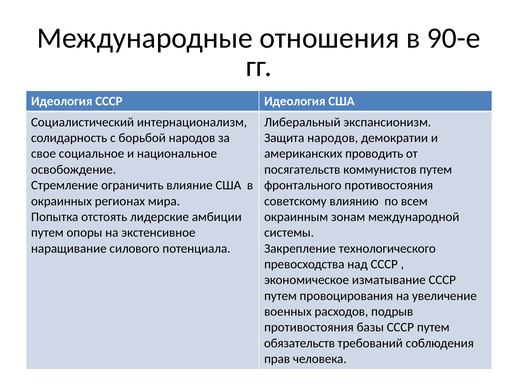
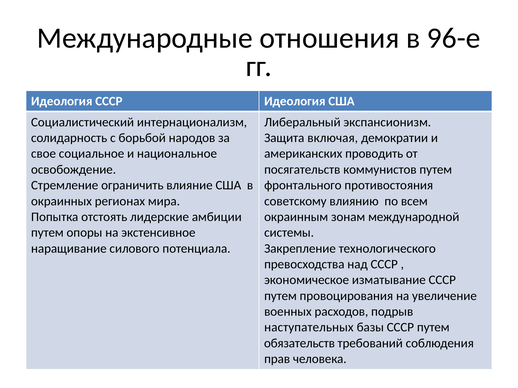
90-е: 90-е -> 96-е (454, 38)
Защита народов: народов -> включая (333, 138)
противостояния: противостояния -> наступательных (309, 328)
